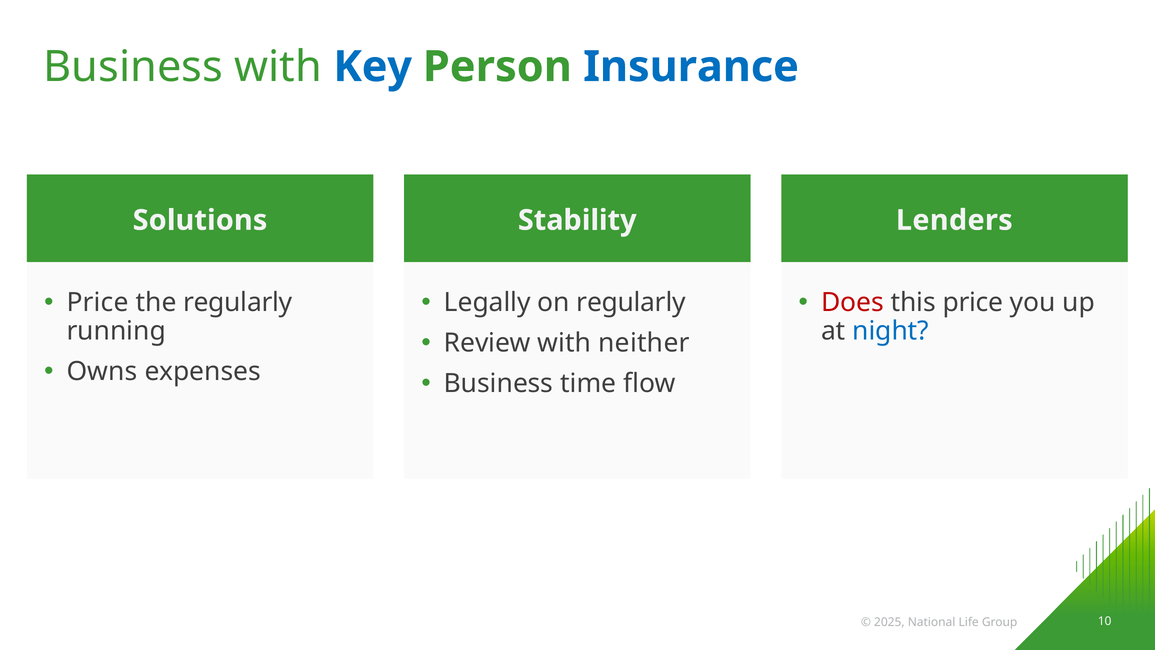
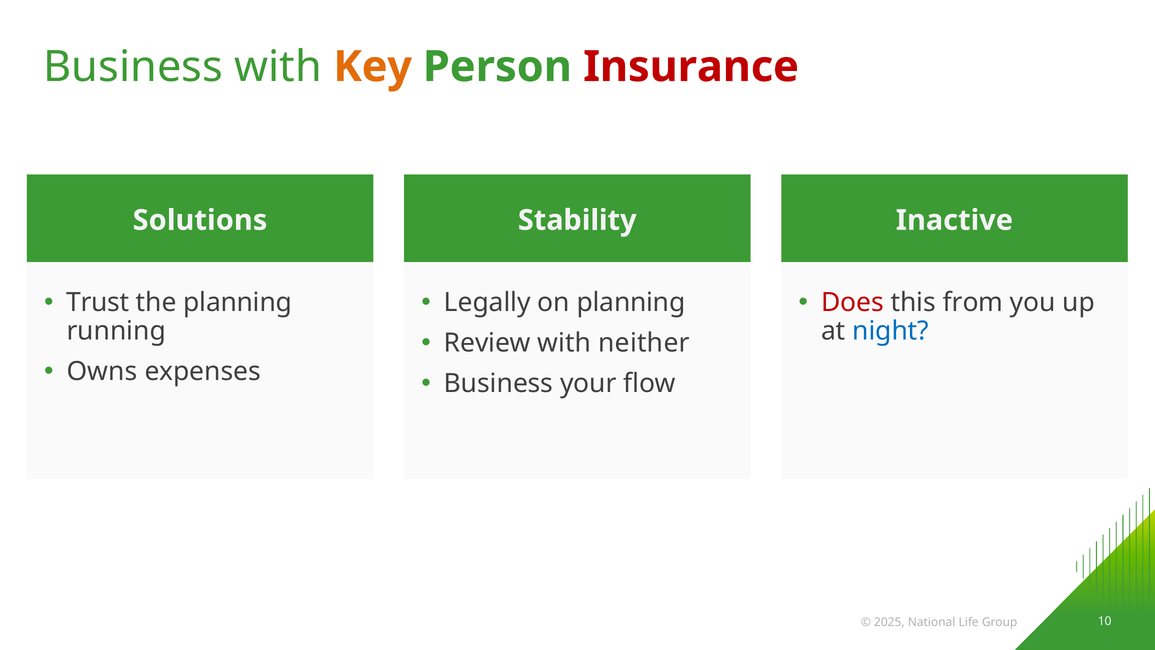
Key colour: blue -> orange (373, 67)
Insurance colour: blue -> red (691, 67)
Lenders: Lenders -> Inactive (954, 220)
Price: Price -> Trust (98, 302)
the regularly: regularly -> planning (238, 302)
on regularly: regularly -> planning (631, 302)
this price: price -> from (973, 302)
time: time -> your (588, 383)
